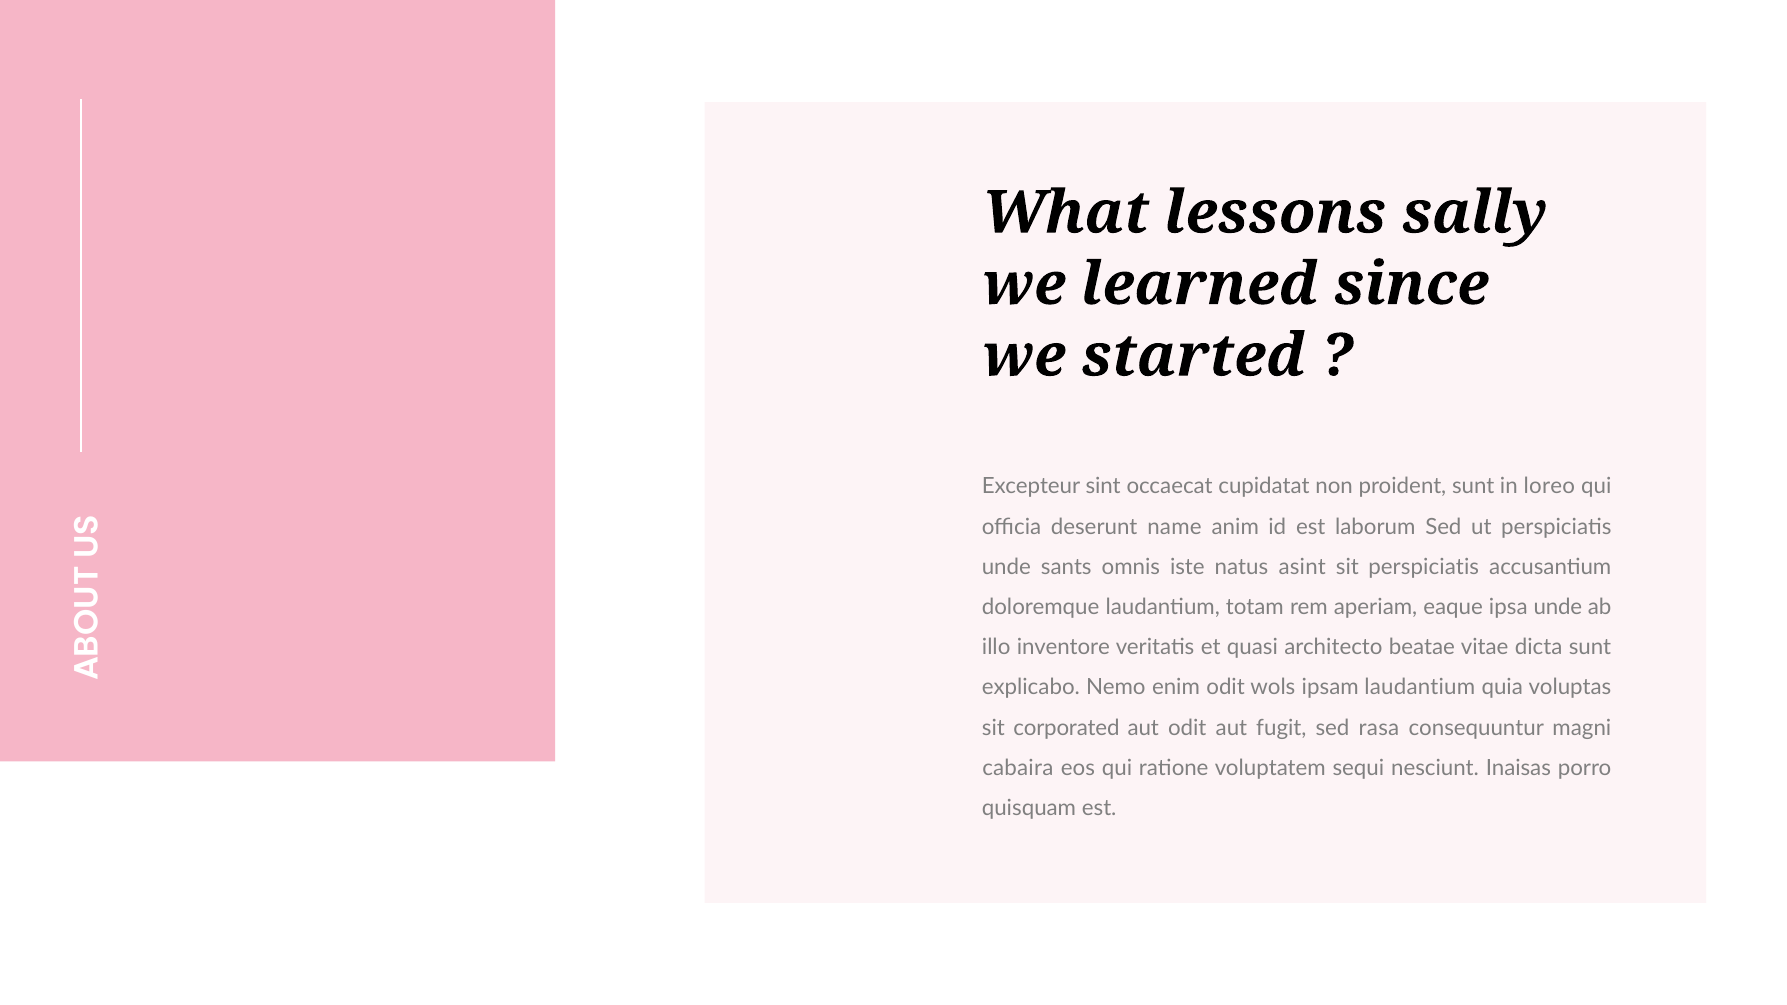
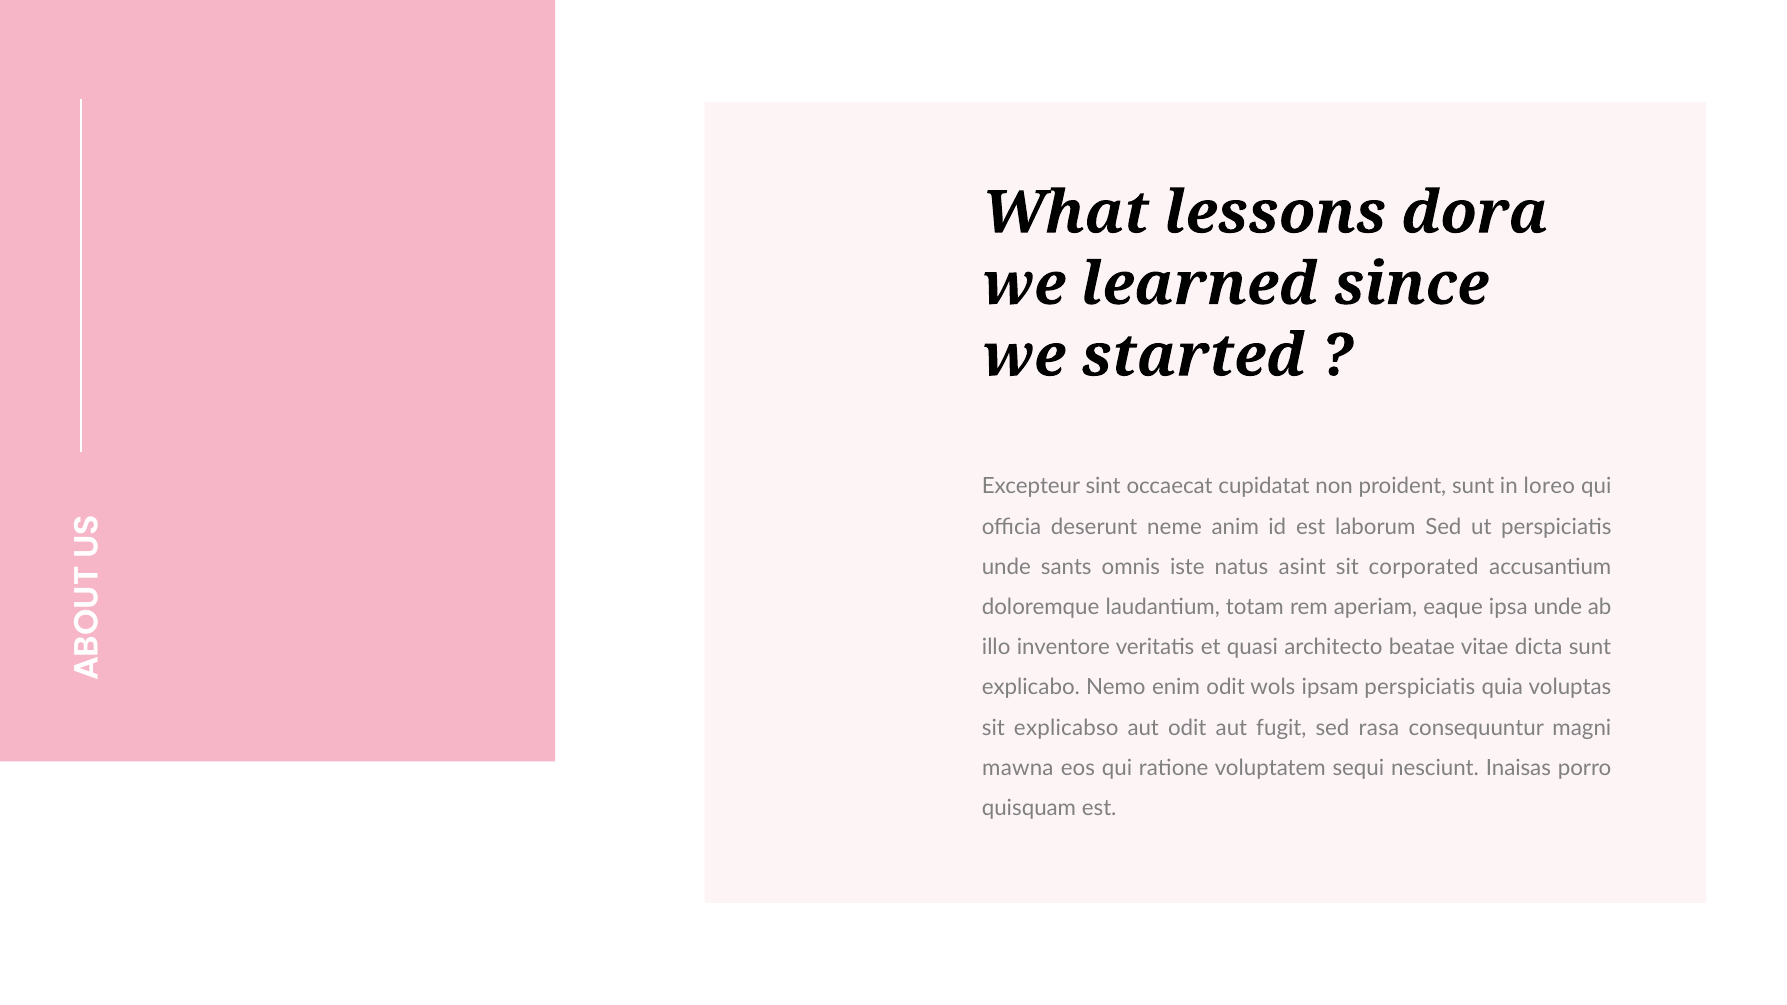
sally: sally -> dora (1475, 213)
name: name -> neme (1175, 527)
sit perspiciatis: perspiciatis -> corporated (1424, 567)
ipsam laudantium: laudantium -> perspiciatis (1420, 688)
corporated: corporated -> explicabso (1066, 728)
cabaira: cabaira -> mawna (1018, 768)
